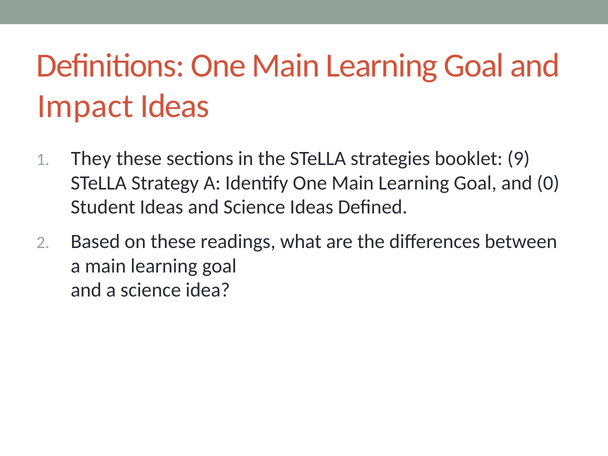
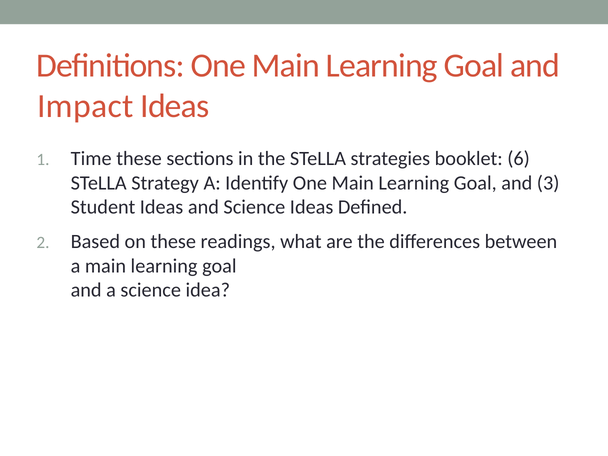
They: They -> Time (91, 158)
9: 9 -> 6 (519, 158)
0: 0 -> 3 (548, 183)
